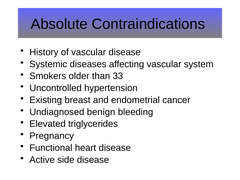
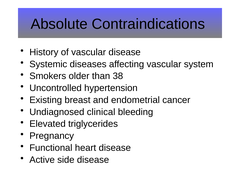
33: 33 -> 38 (118, 76)
benign: benign -> clinical (101, 112)
